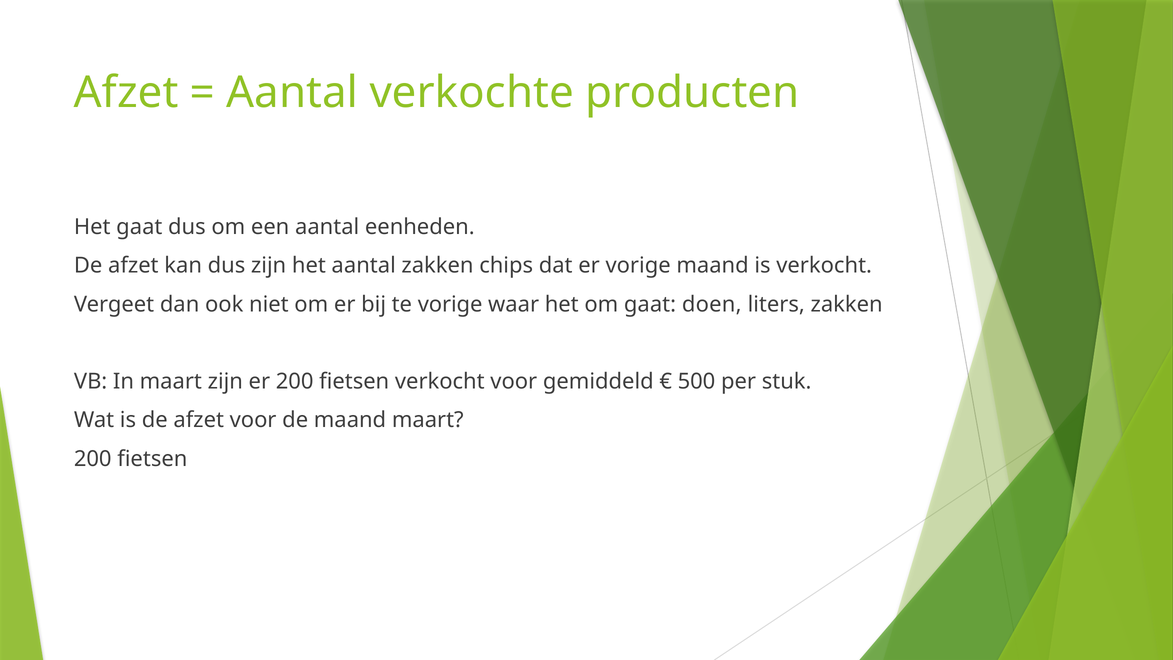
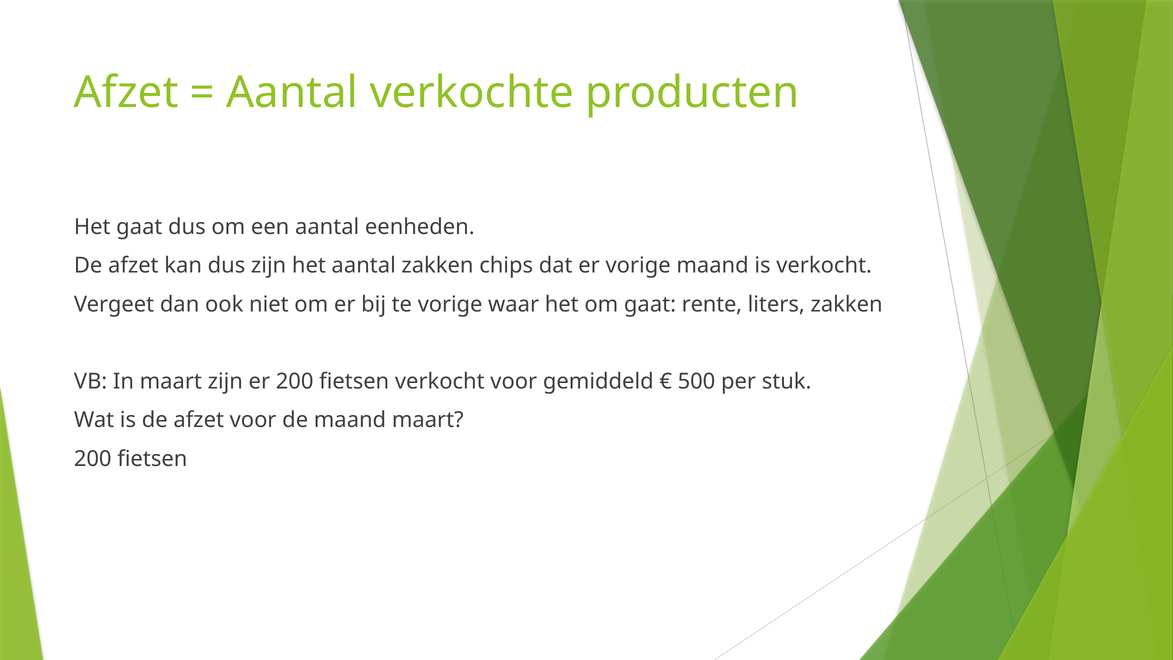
doen: doen -> rente (712, 304)
